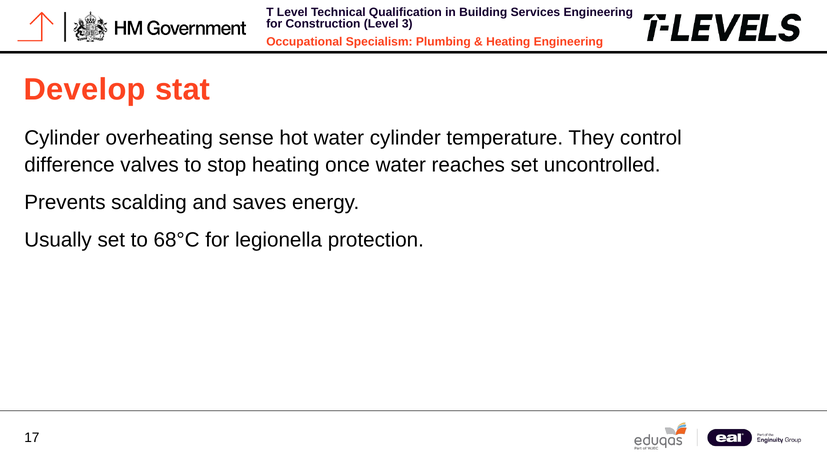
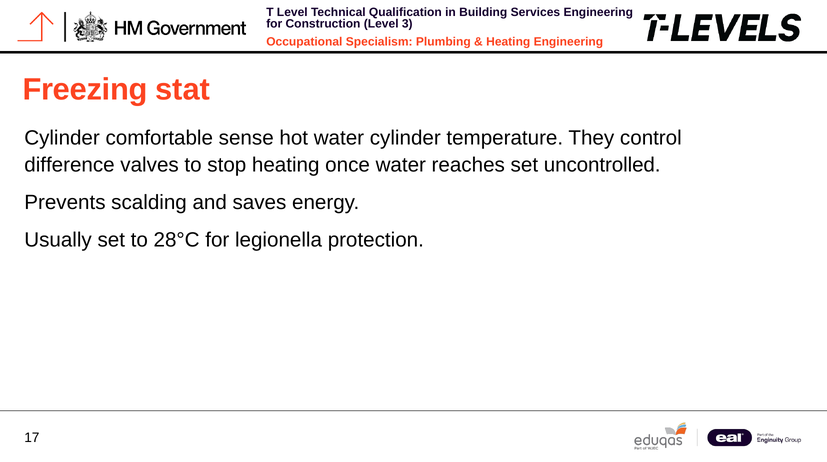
Develop: Develop -> Freezing (85, 90)
overheating: overheating -> comfortable (159, 138)
68°C: 68°C -> 28°C (177, 240)
